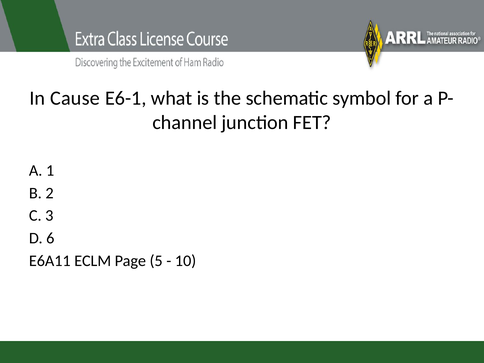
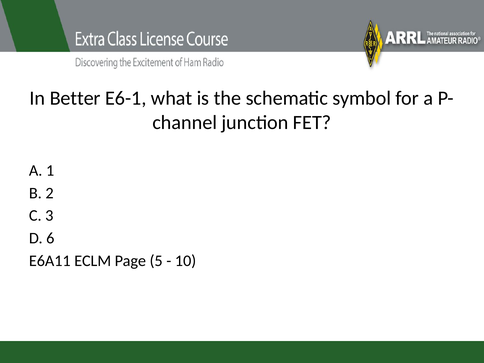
Cause: Cause -> Better (75, 98)
